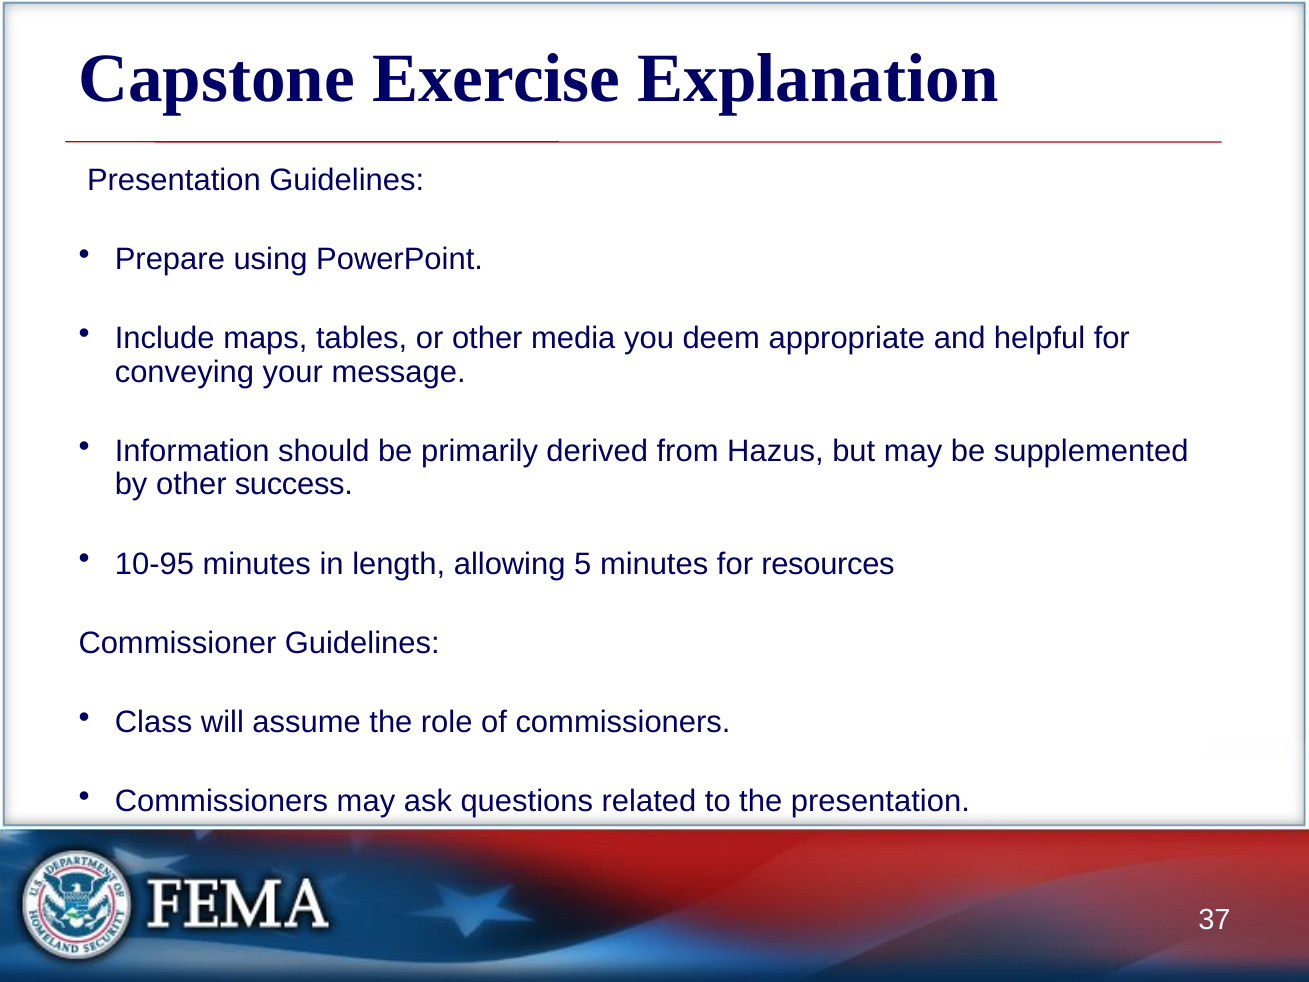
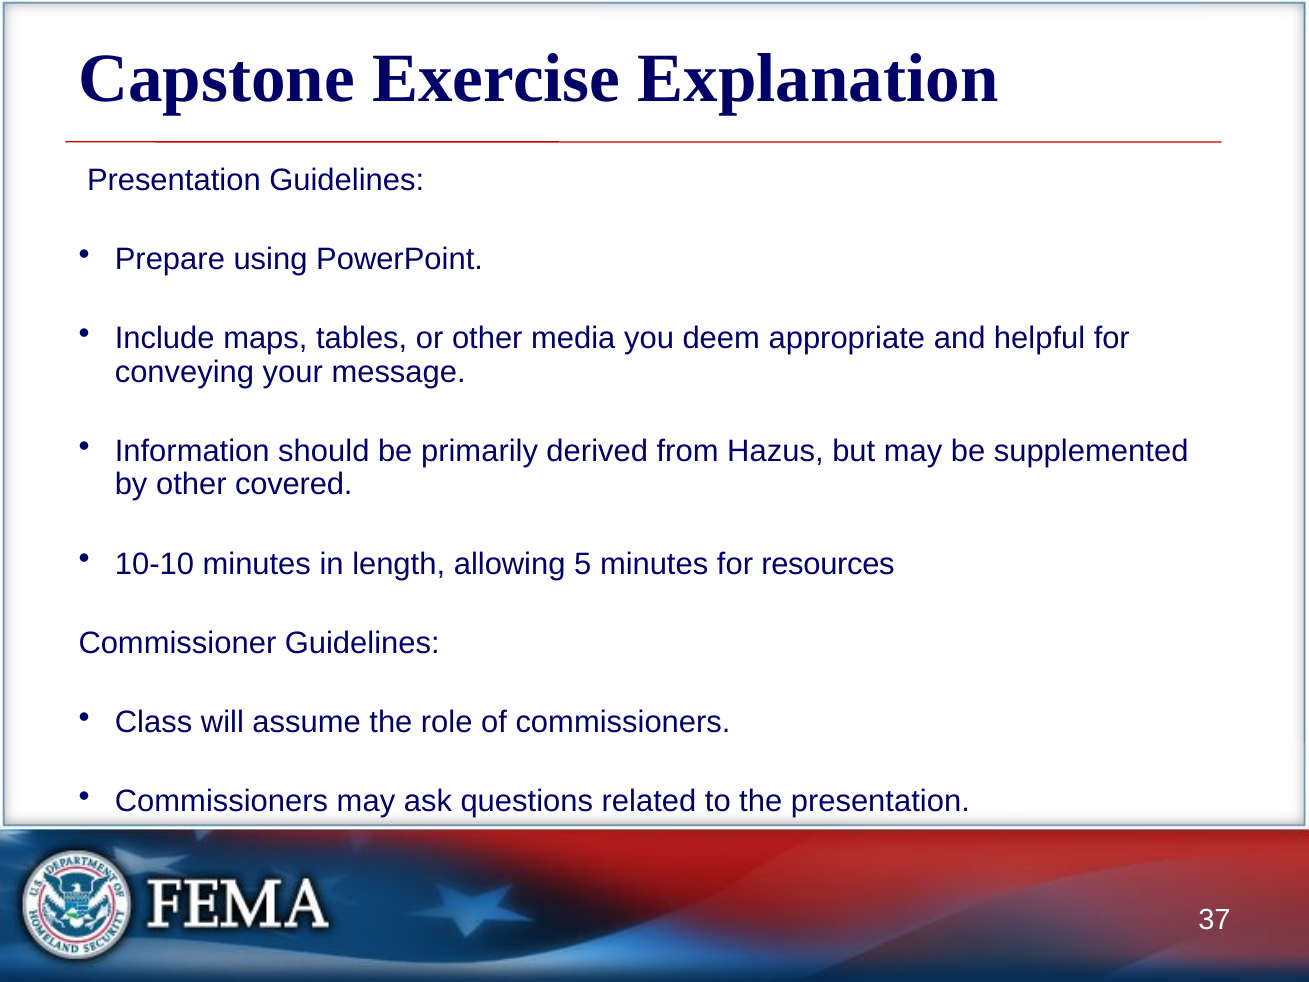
success: success -> covered (294, 485)
10-95: 10-95 -> 10-10 (154, 564)
